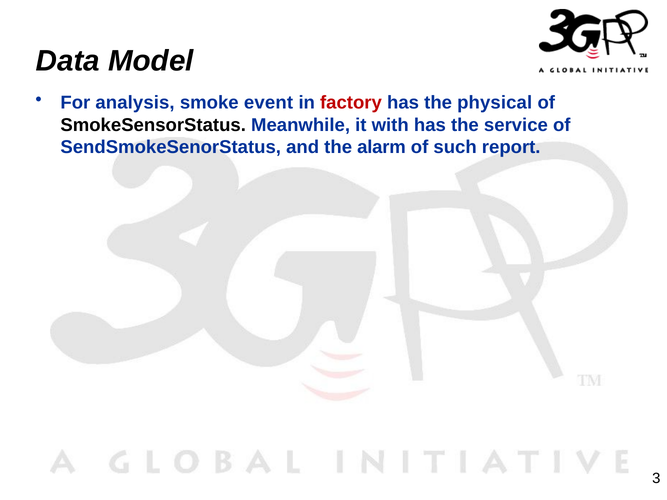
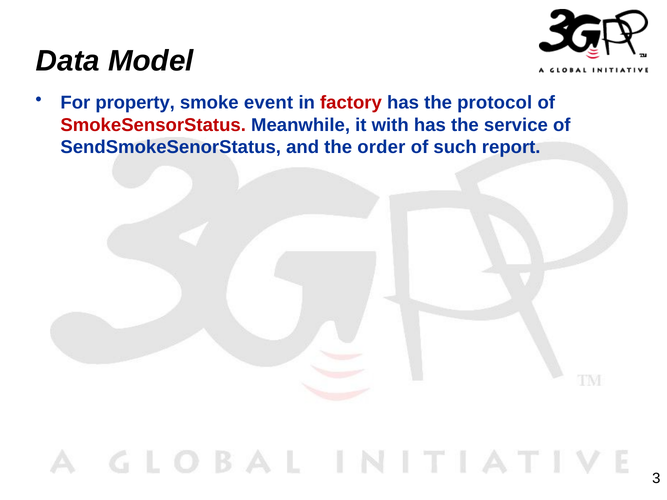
analysis: analysis -> property (135, 103)
physical: physical -> protocol (495, 103)
SmokeSensorStatus colour: black -> red (153, 125)
alarm: alarm -> order (381, 147)
